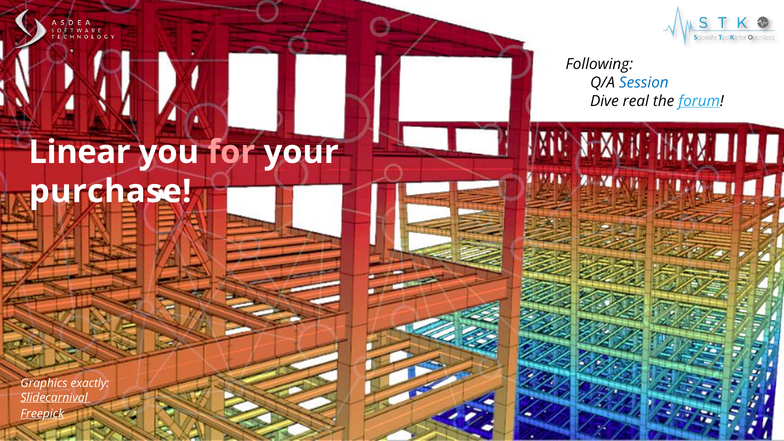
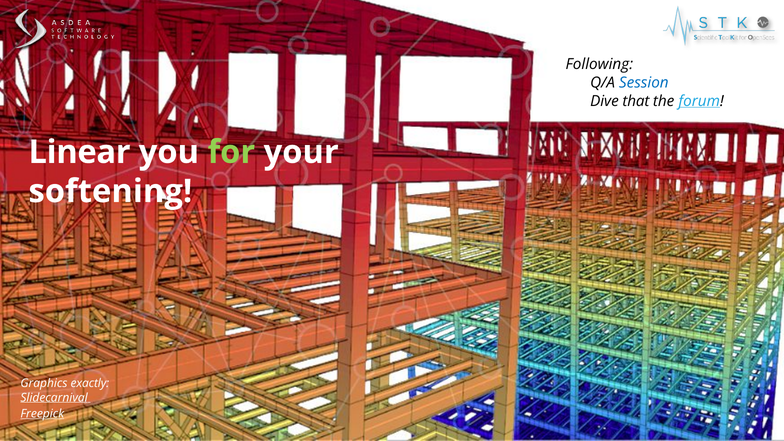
real: real -> that (636, 101)
for colour: pink -> light green (231, 152)
purchase: purchase -> softening (110, 191)
